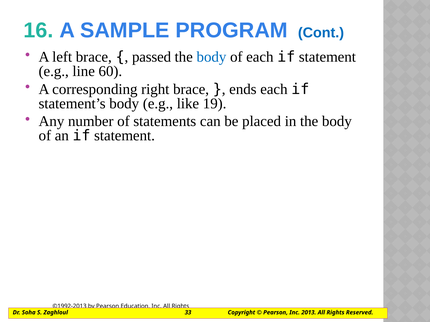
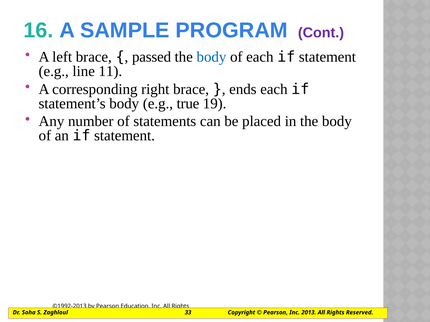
Cont colour: blue -> purple (321, 33)
60: 60 -> 11 (110, 71)
like: like -> true (188, 104)
